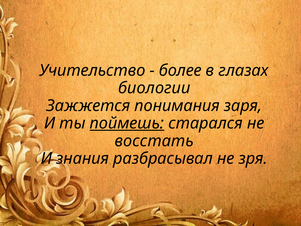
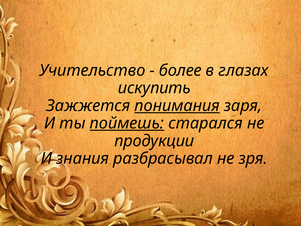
биологии: биологии -> искупить (154, 88)
понимания underline: none -> present (177, 106)
восстать: восстать -> продукции (154, 141)
